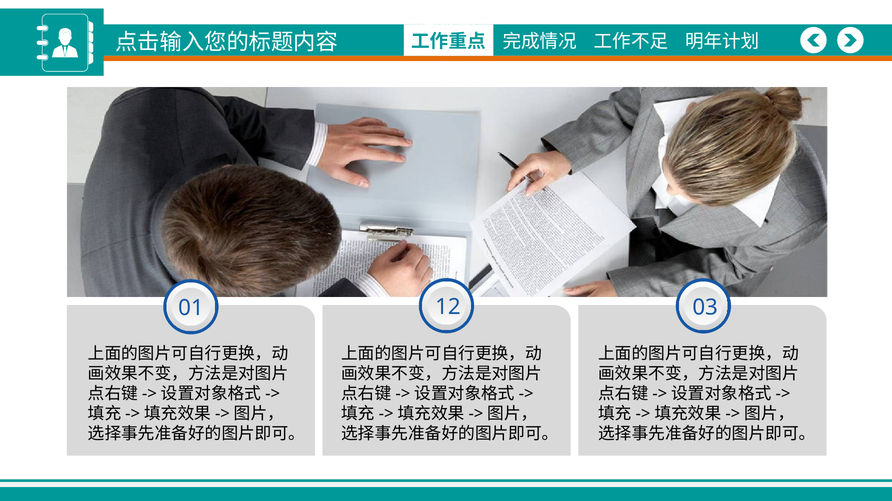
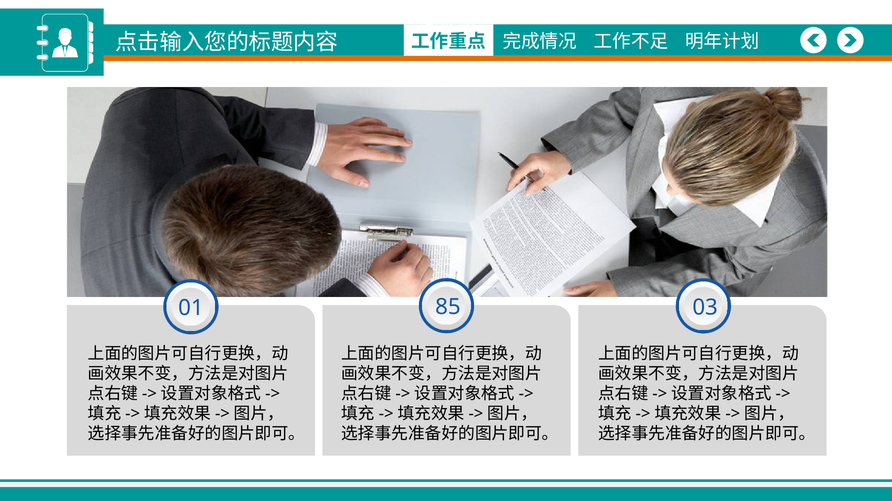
12: 12 -> 85 (448, 307)
